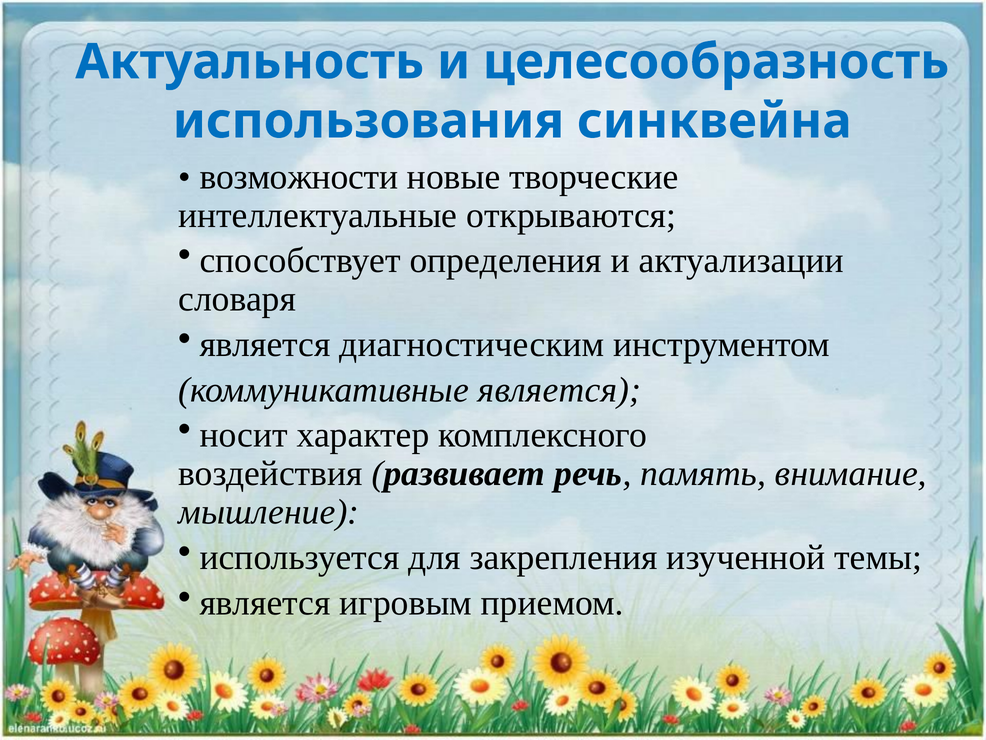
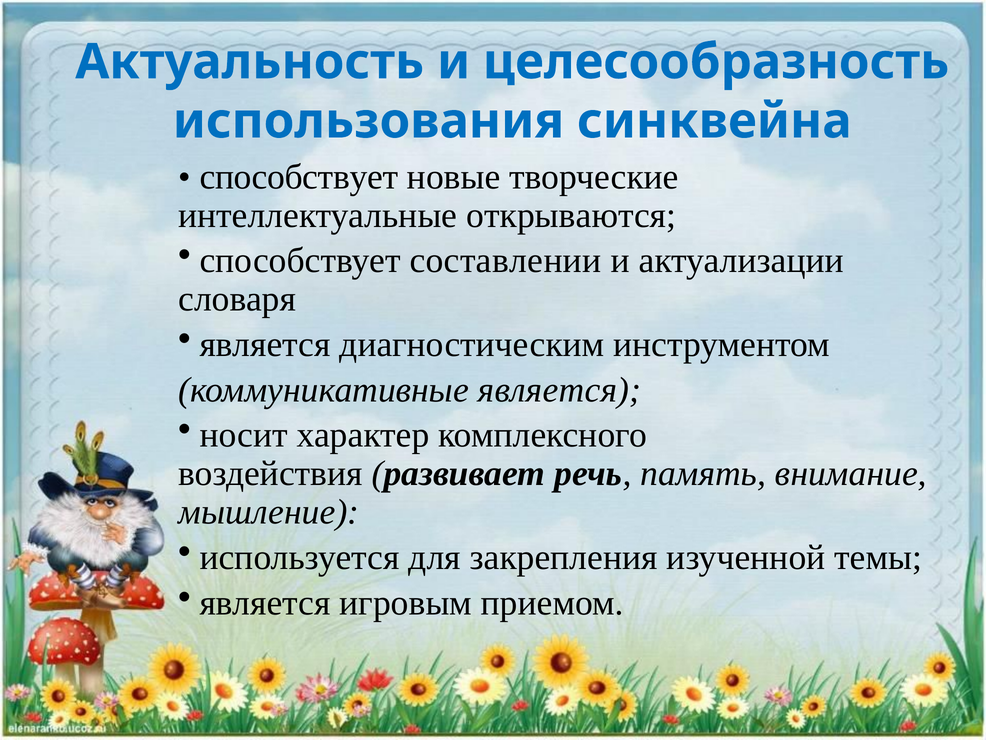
возможности: возможности -> способствует (299, 177)
определения: определения -> составлении (506, 260)
